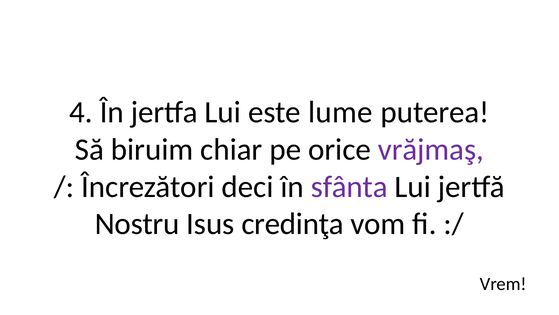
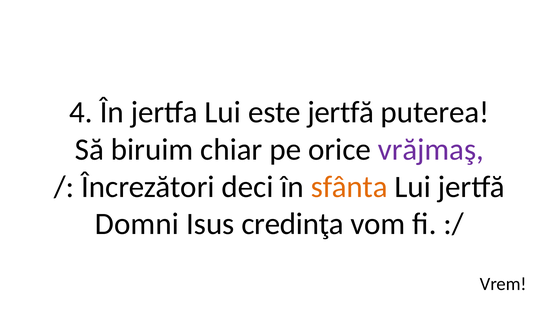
este lume: lume -> jertfă (341, 112)
sfânta colour: purple -> orange (349, 186)
Nostru: Nostru -> Domni (137, 224)
